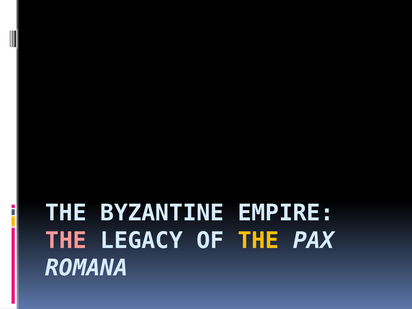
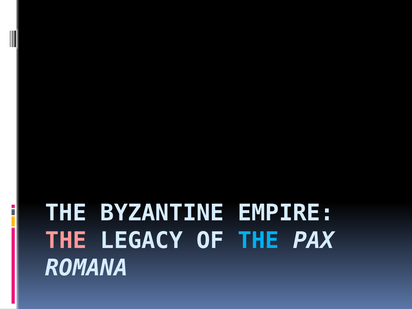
THE colour: yellow -> light blue (258, 241)
